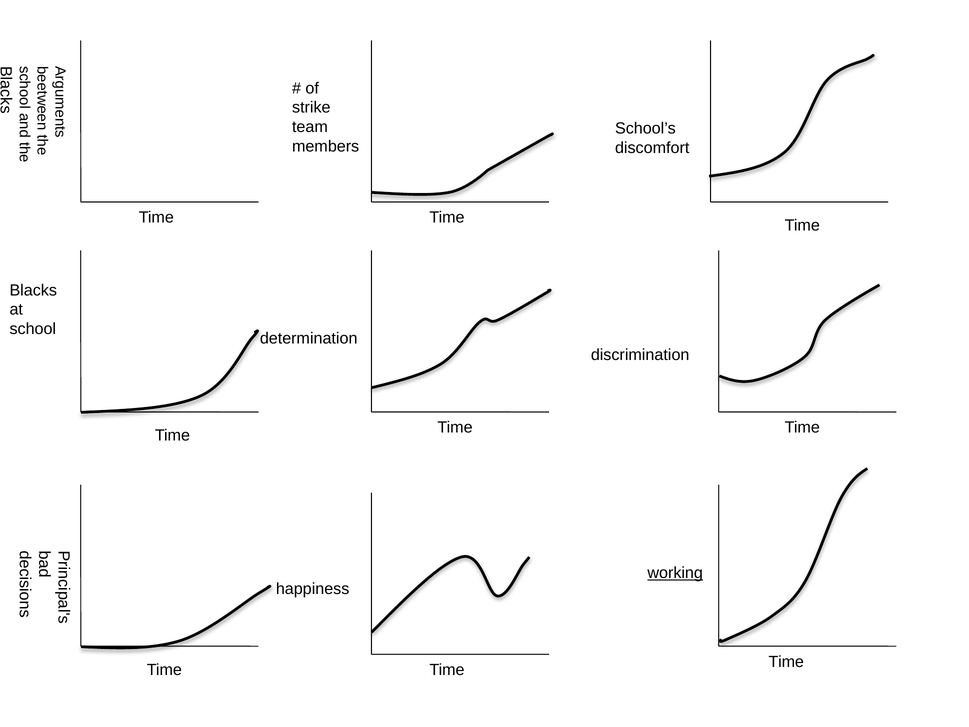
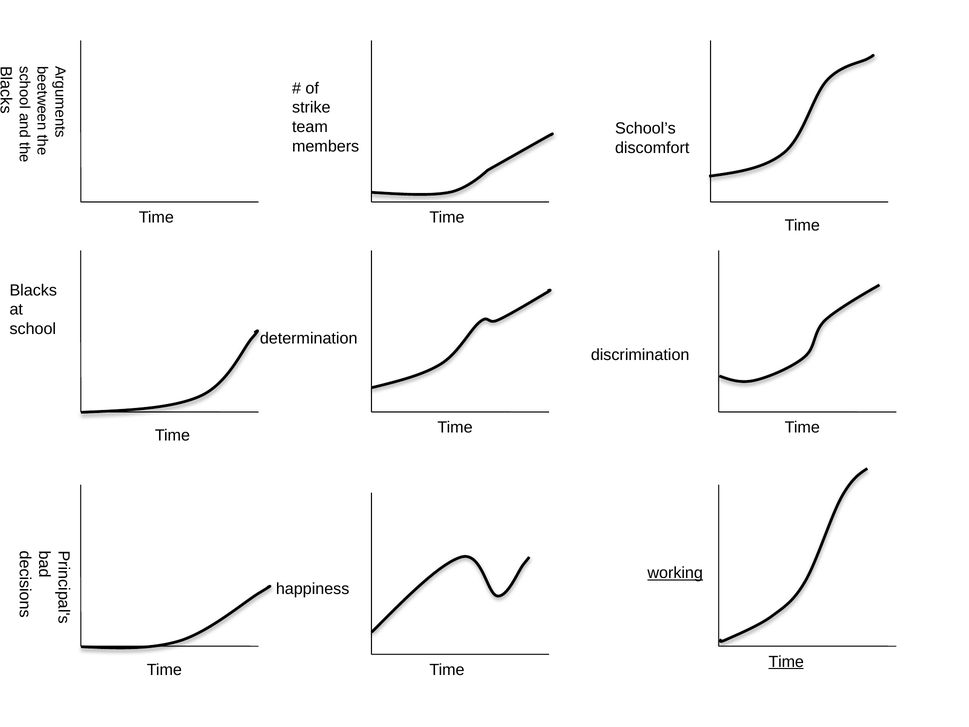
Time underline: none -> present (786, 662)
